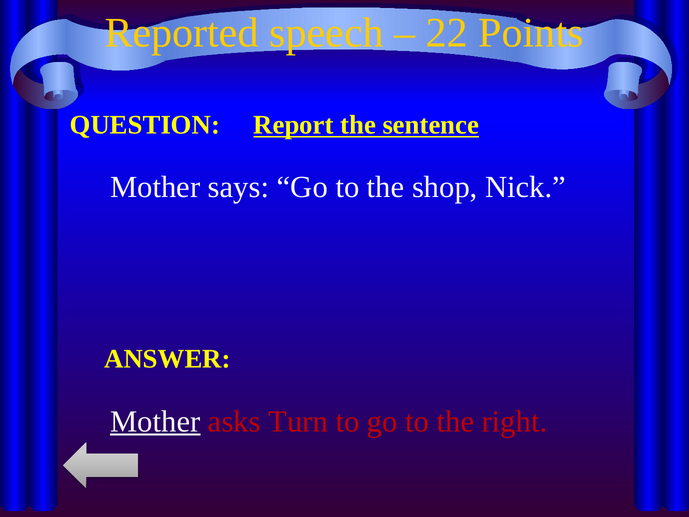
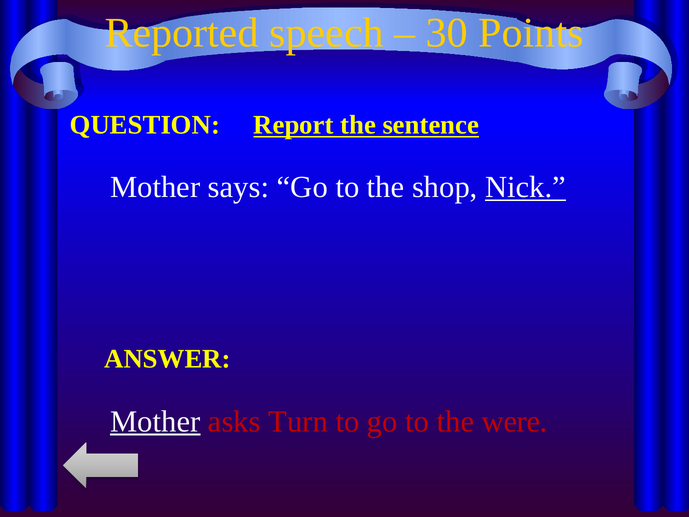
22: 22 -> 30 (447, 33)
Nick underline: none -> present (526, 187)
right: right -> were (515, 421)
